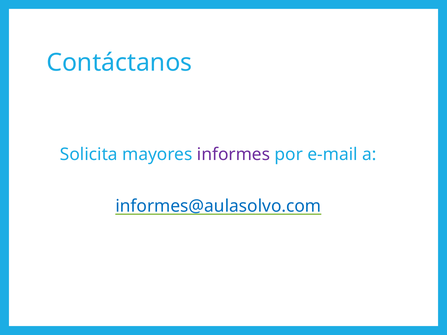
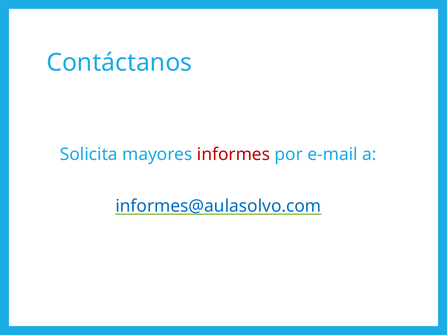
informes colour: purple -> red (234, 154)
